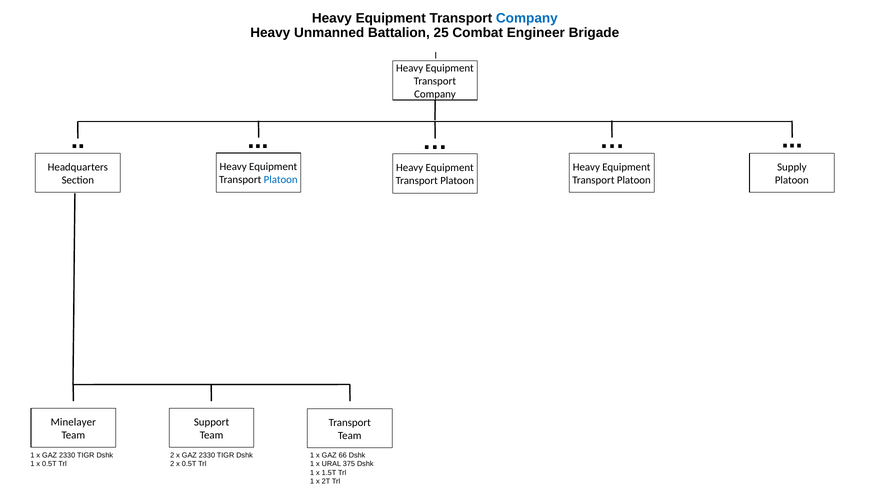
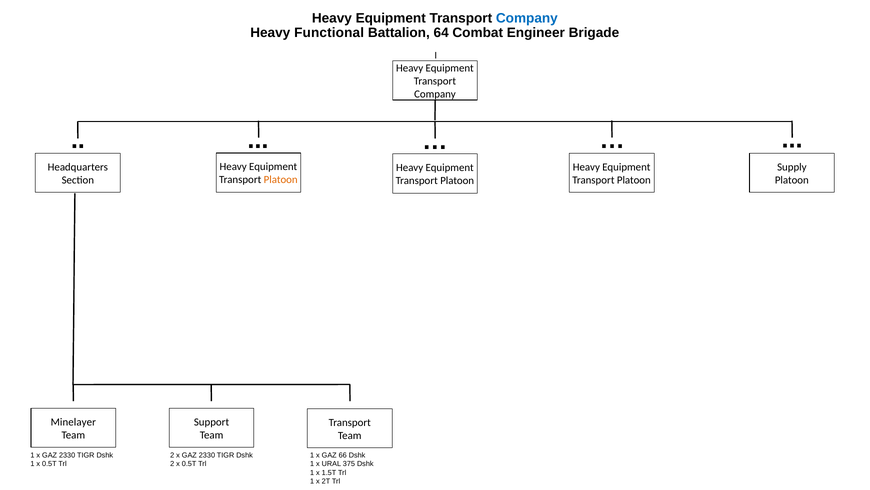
Unmanned: Unmanned -> Functional (329, 33)
25: 25 -> 64 (441, 33)
Platoon colour: blue -> orange (281, 180)
